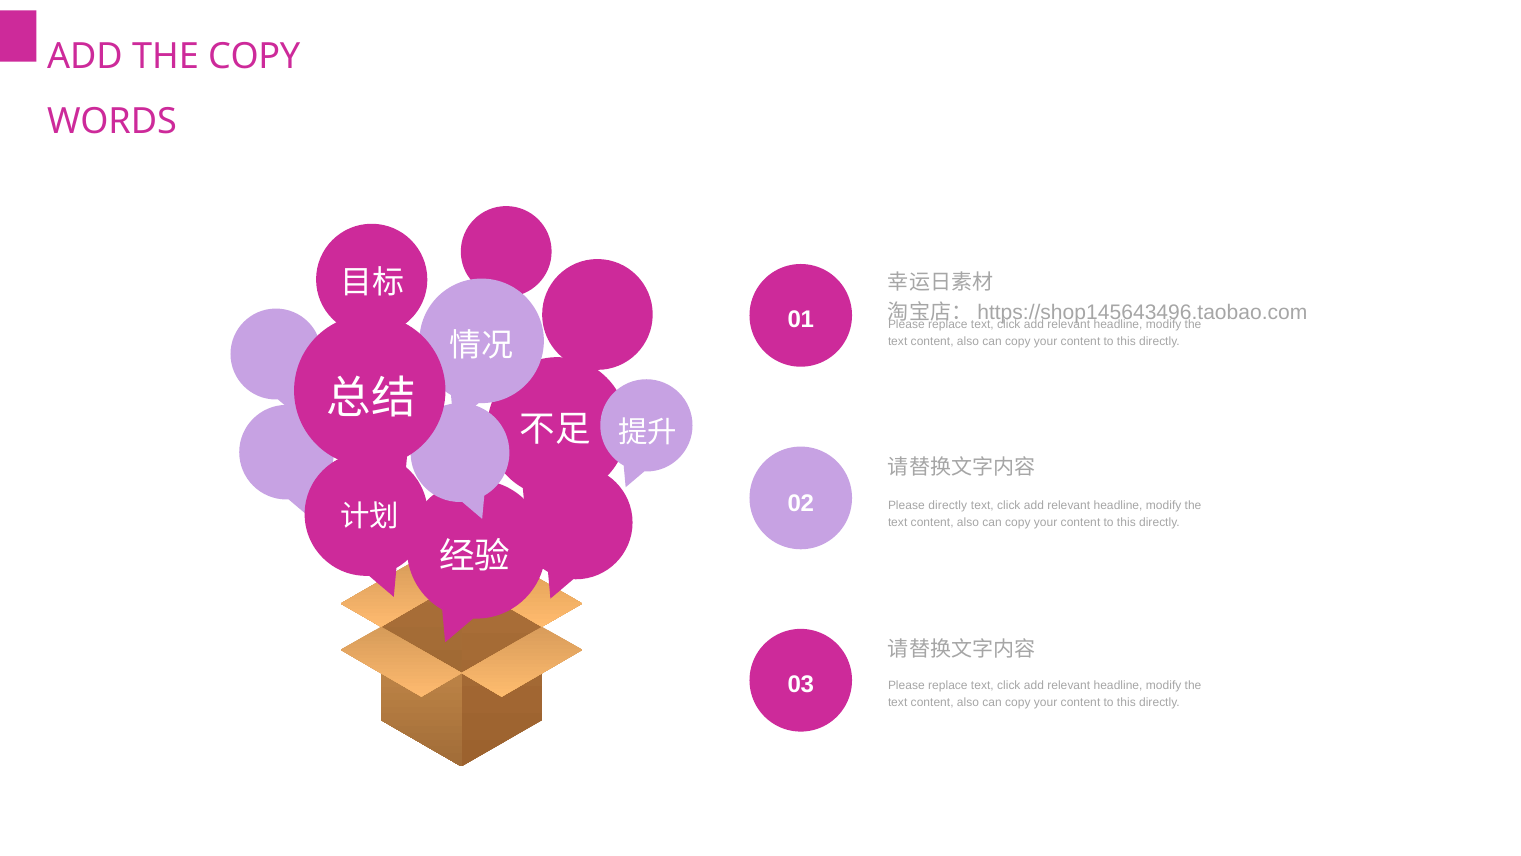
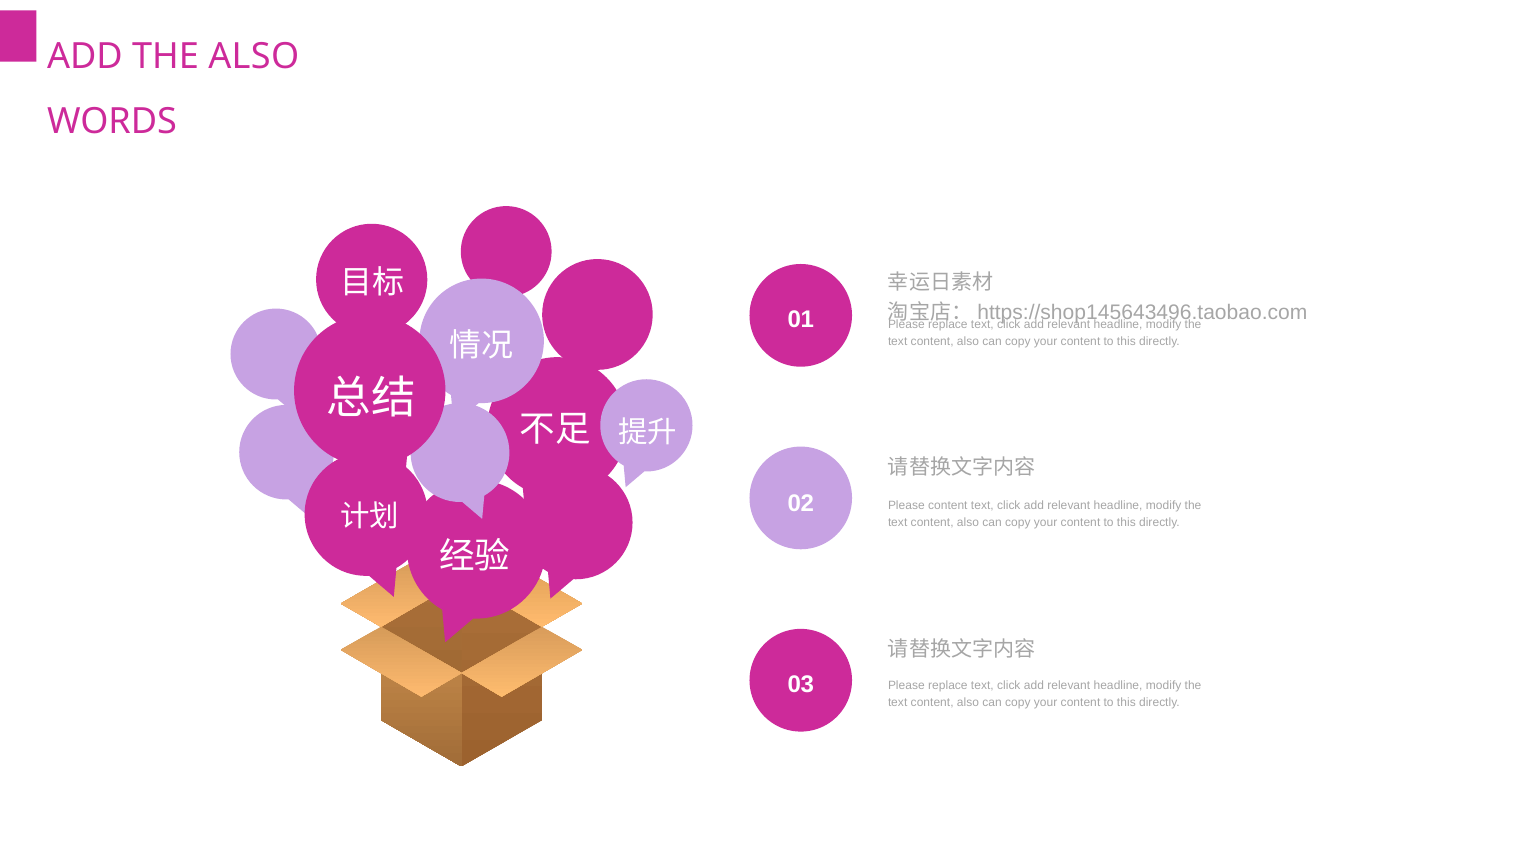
THE COPY: COPY -> ALSO (254, 56)
Please directly: directly -> content (948, 505)
